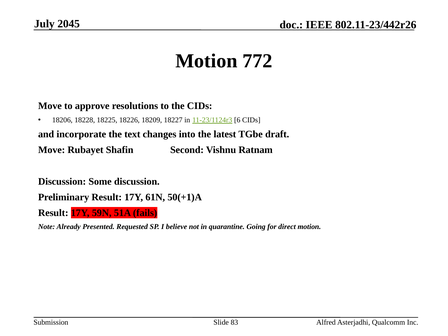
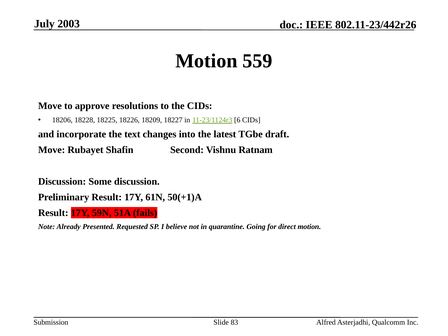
2045: 2045 -> 2003 (69, 24)
772: 772 -> 559 (257, 61)
